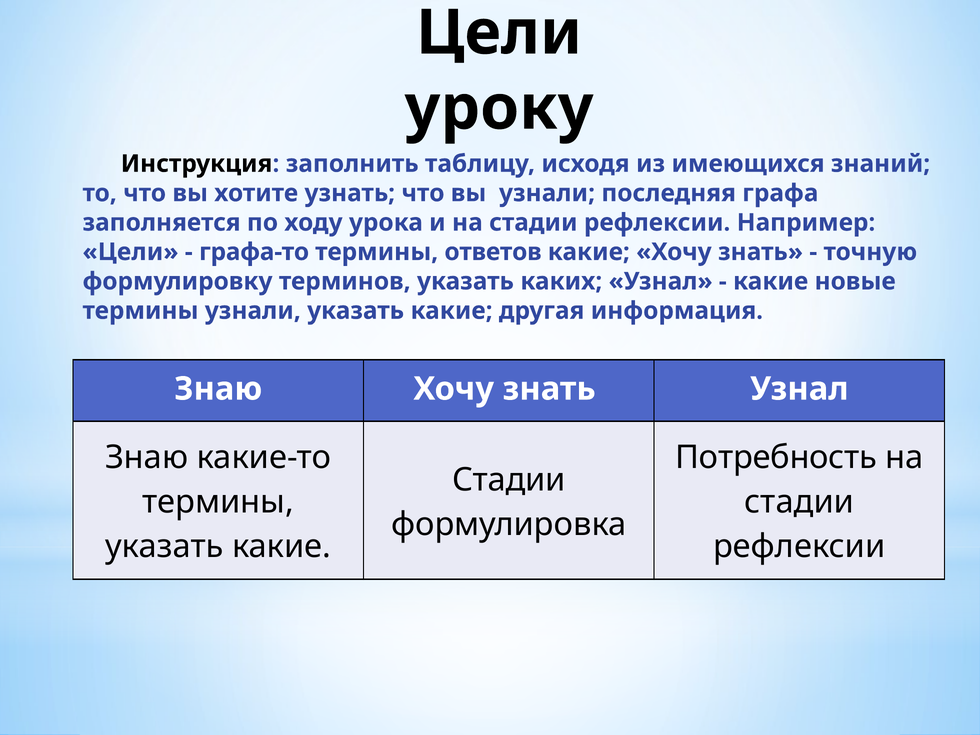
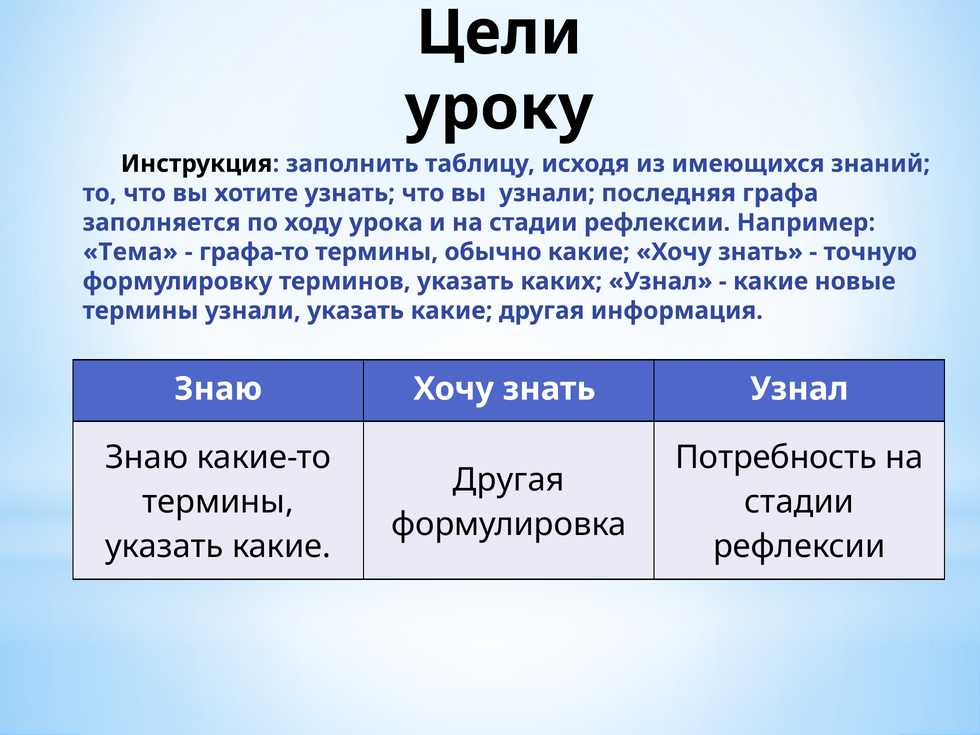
Цели: Цели -> Тема (130, 252)
ответов: ответов -> обычно (493, 252)
Стадии: Стадии -> Другая (509, 480)
